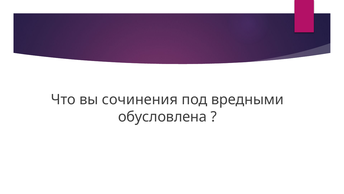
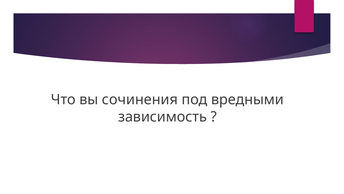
обусловлена: обусловлена -> зависимость (162, 117)
